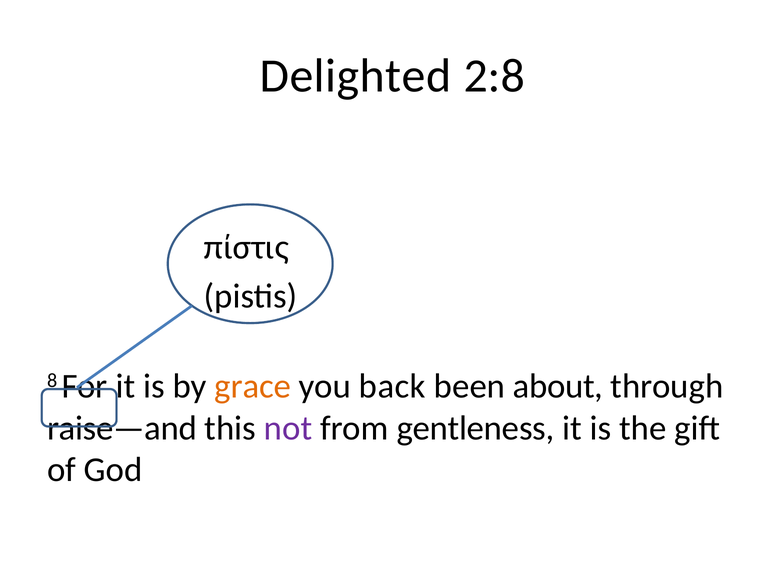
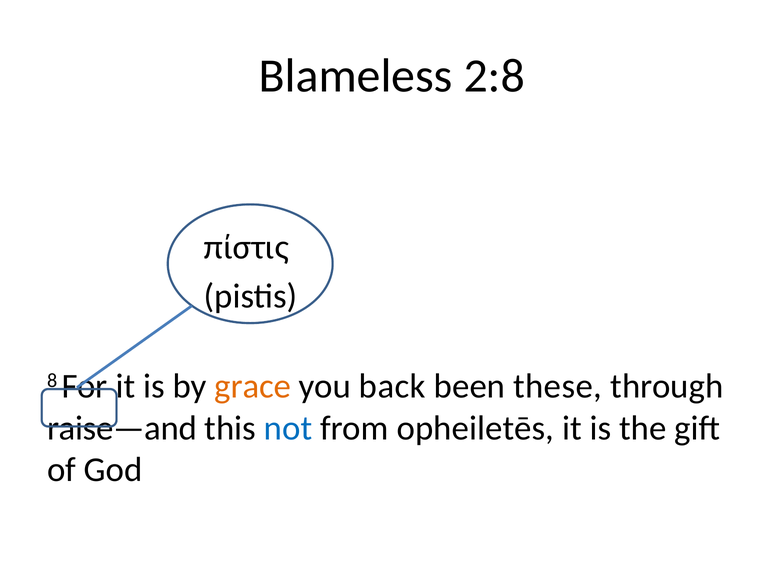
Delighted: Delighted -> Blameless (356, 76)
about: about -> these (558, 386)
not colour: purple -> blue (288, 428)
gentleness: gentleness -> opheiletēs (475, 428)
